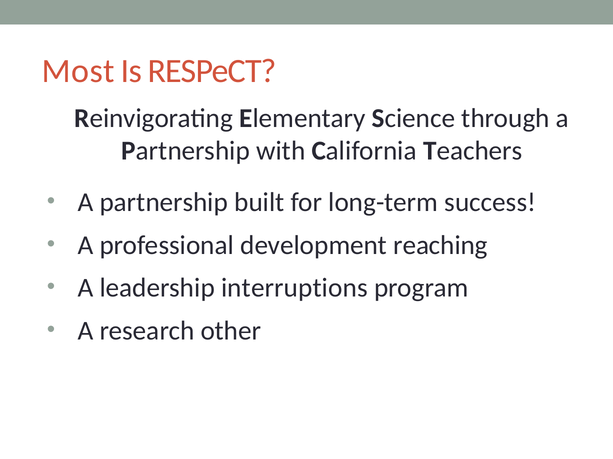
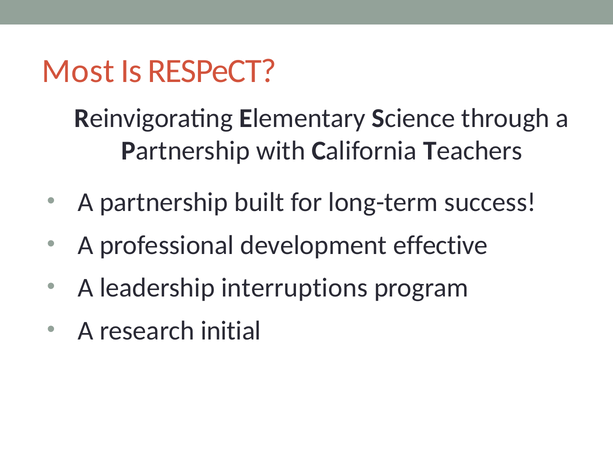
reaching: reaching -> effective (440, 245)
other: other -> initial (231, 331)
